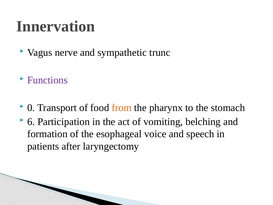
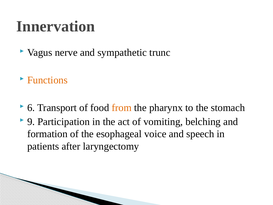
Functions colour: purple -> orange (47, 80)
0: 0 -> 6 (31, 108)
6: 6 -> 9 (31, 121)
